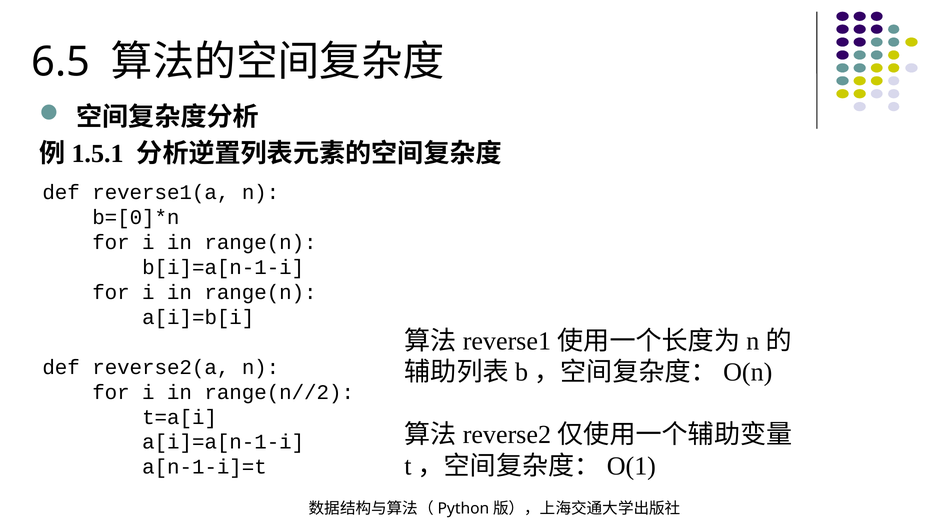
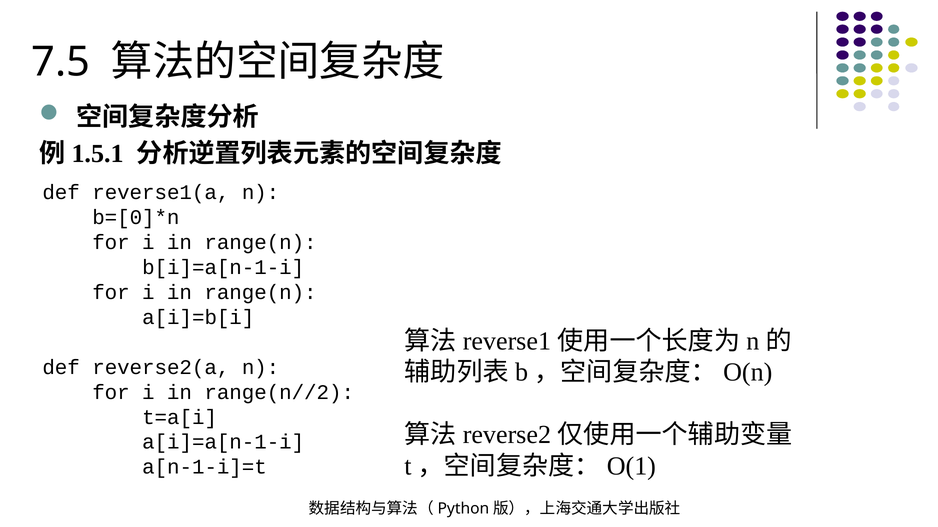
6.5: 6.5 -> 7.5 (61, 62)
